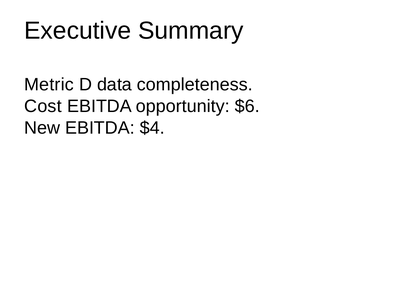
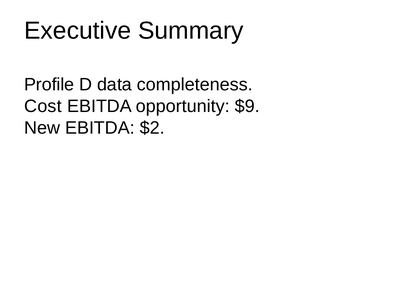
Metric: Metric -> Profile (49, 85)
$6: $6 -> $9 (247, 106)
$4: $4 -> $2 (152, 128)
